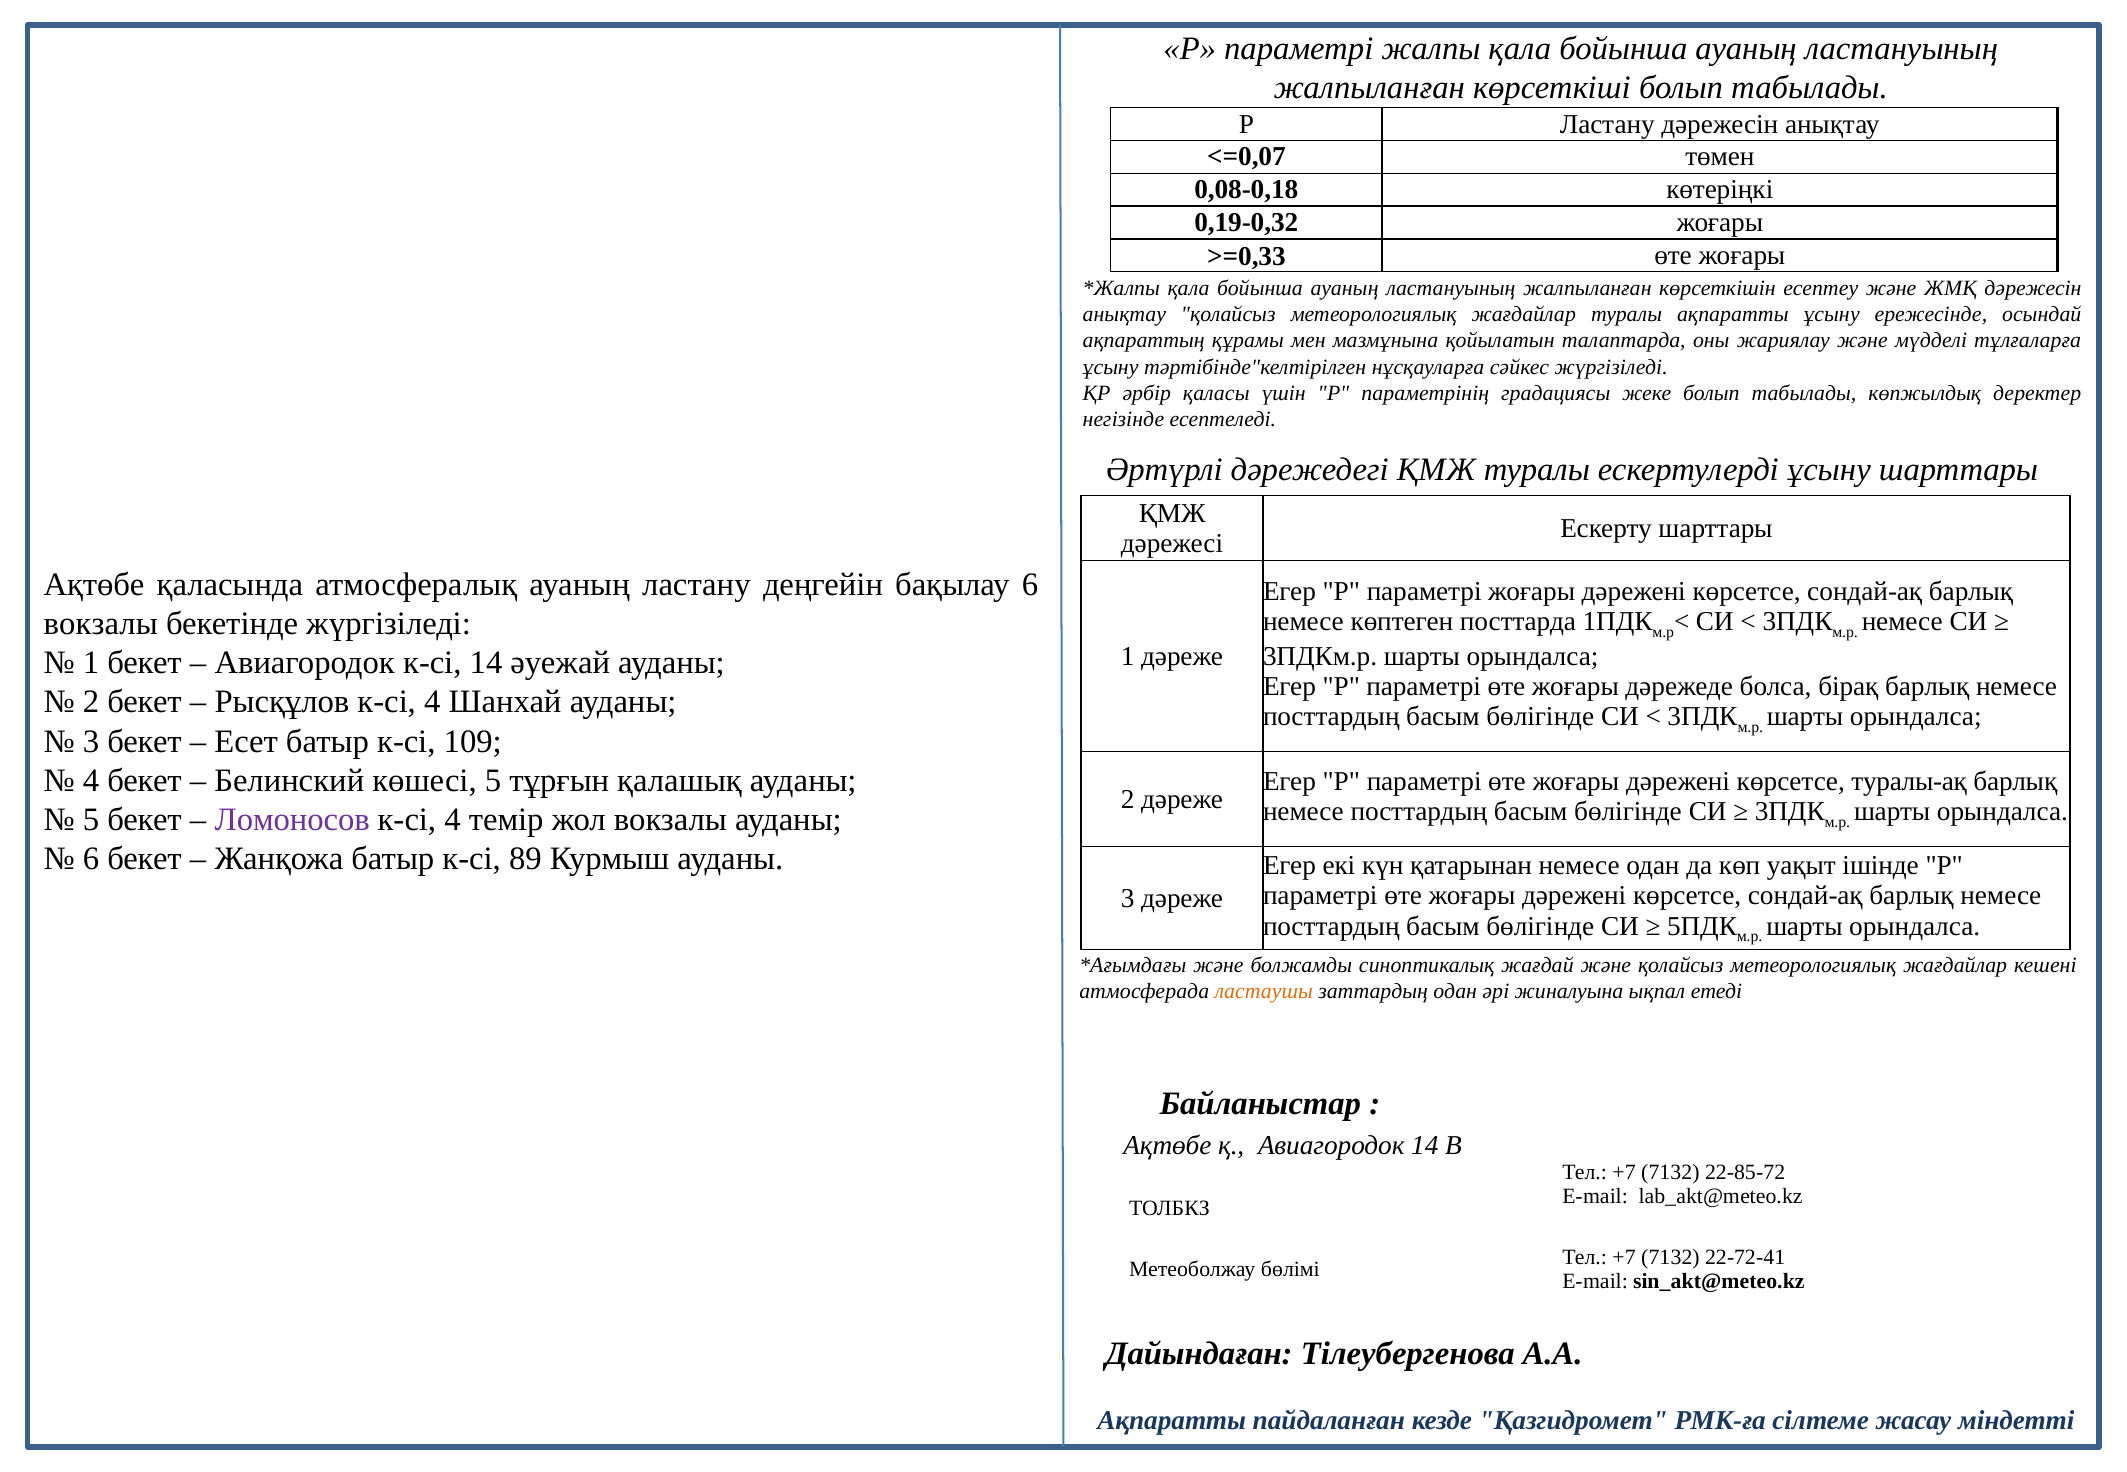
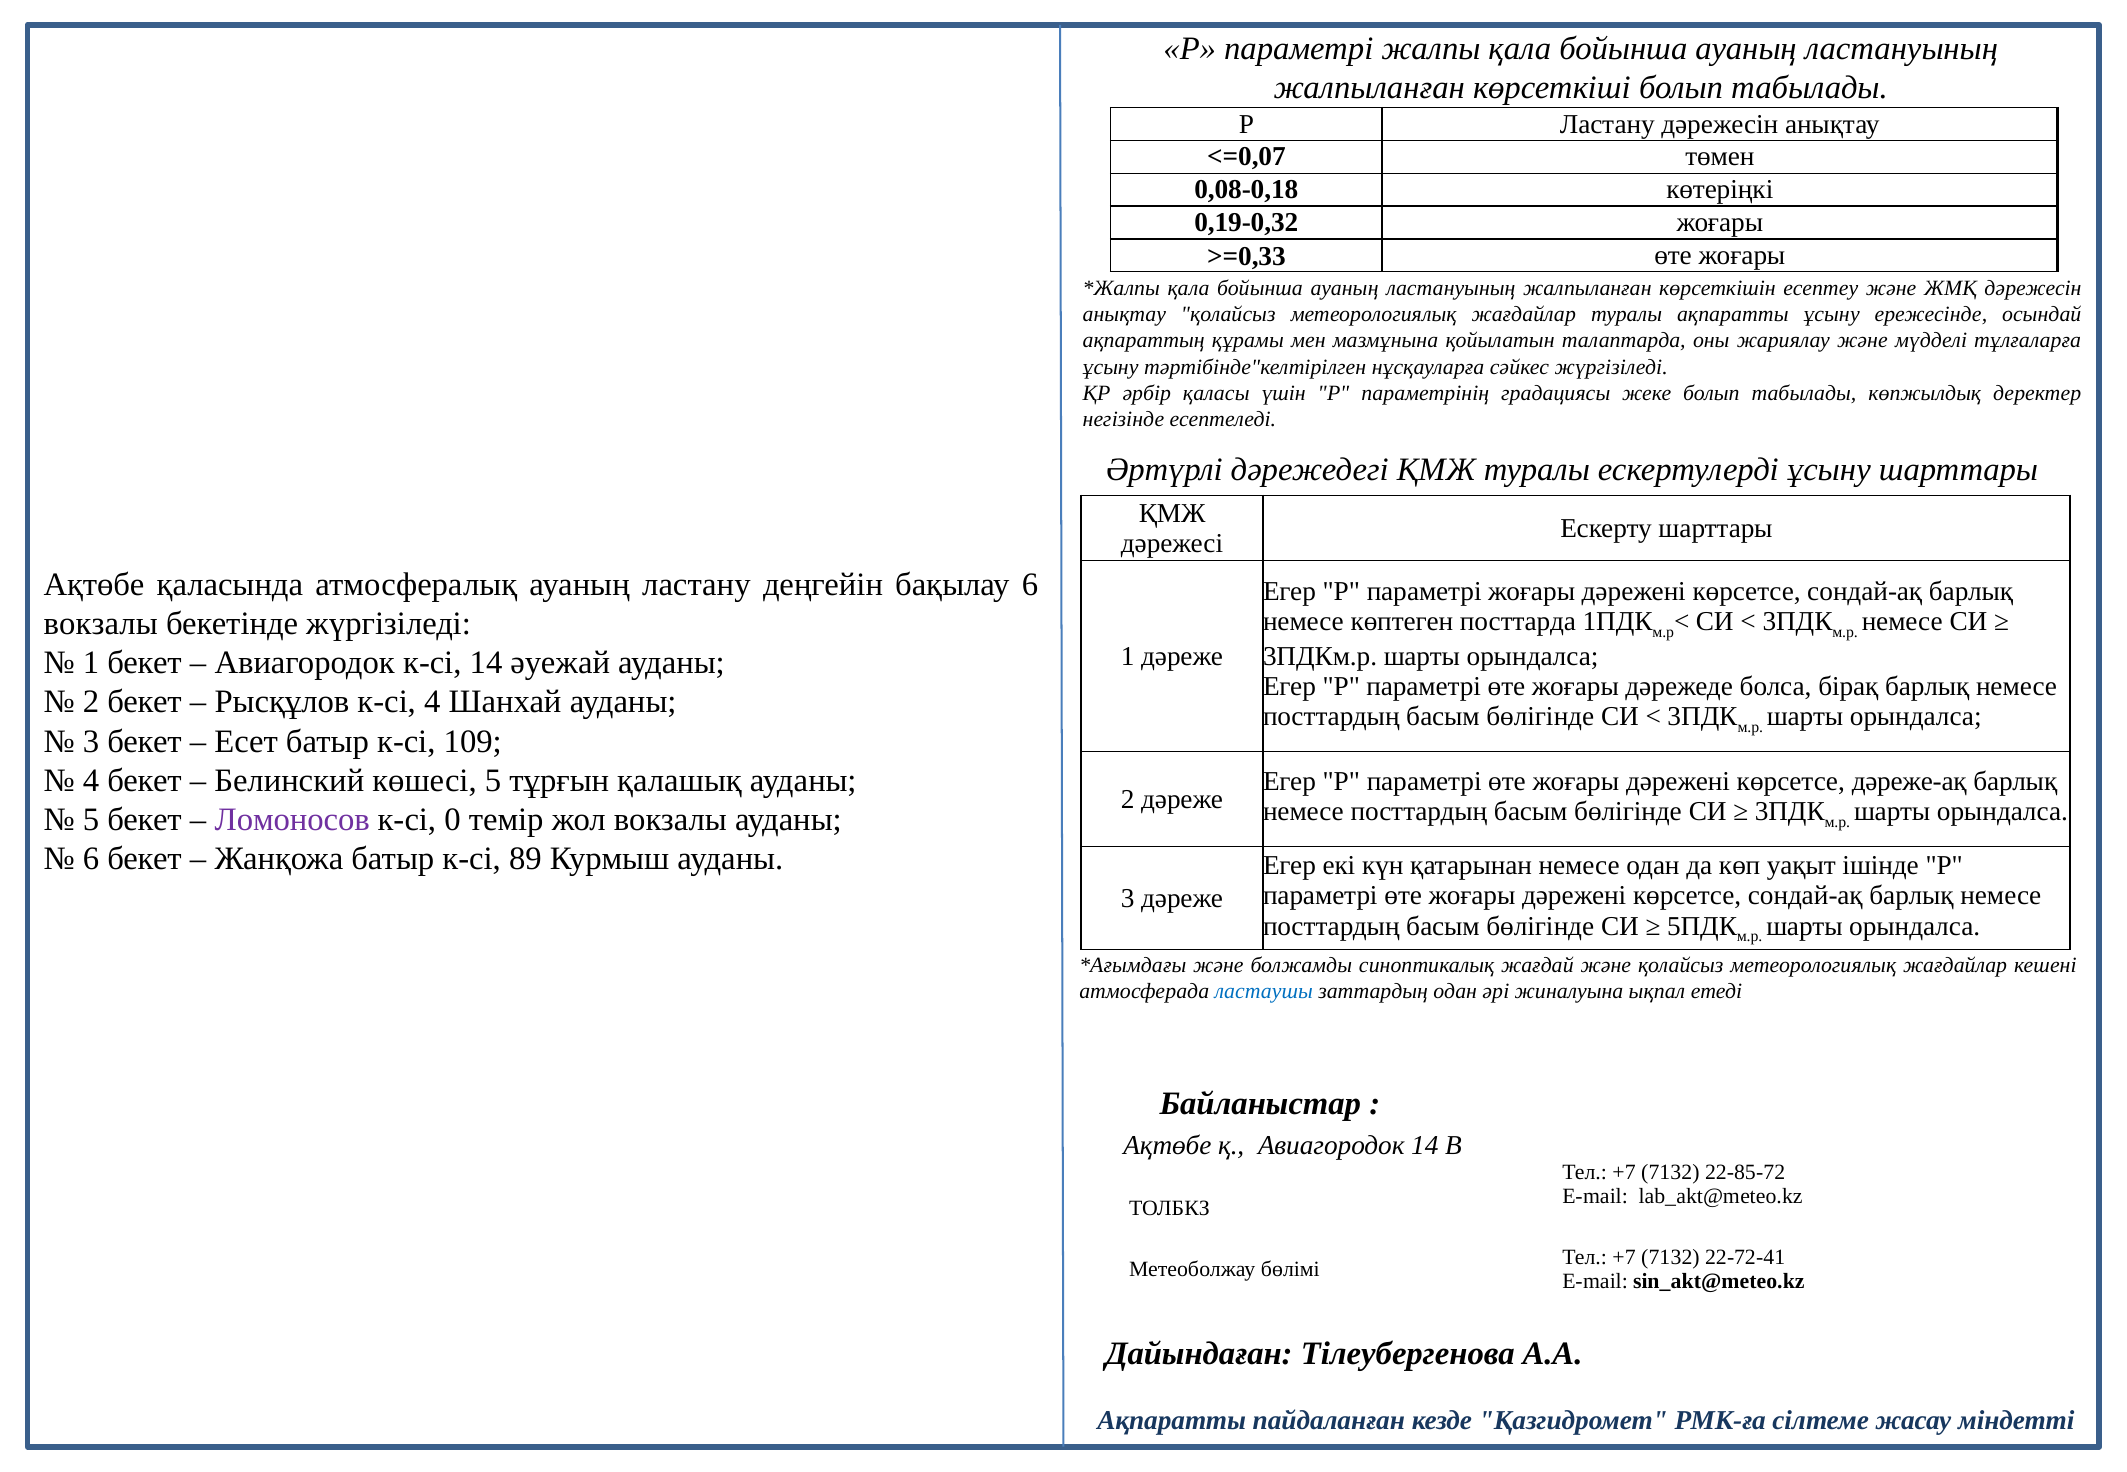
туралы-ақ: туралы-ақ -> дәреже-ақ (1909, 782)
4: 4 -> 0 (453, 820)
ластаушы colour: orange -> blue (1264, 992)
